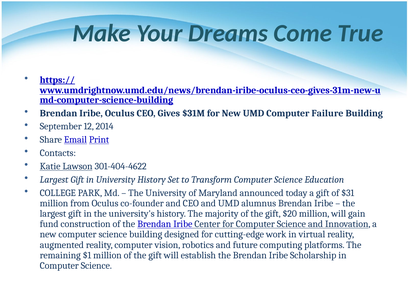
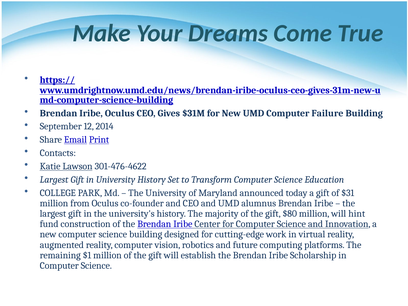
301-404-4622: 301-404-4622 -> 301-476-4622 (121, 166)
$20: $20 -> $80 (290, 214)
gain: gain -> hint (357, 214)
